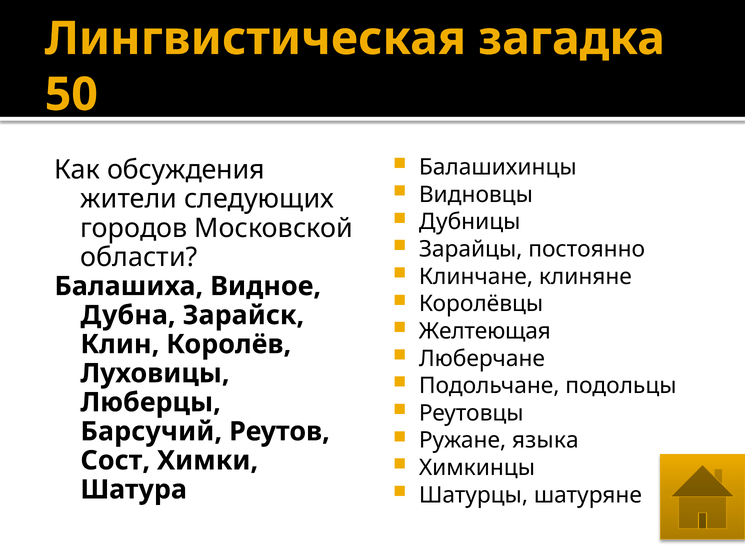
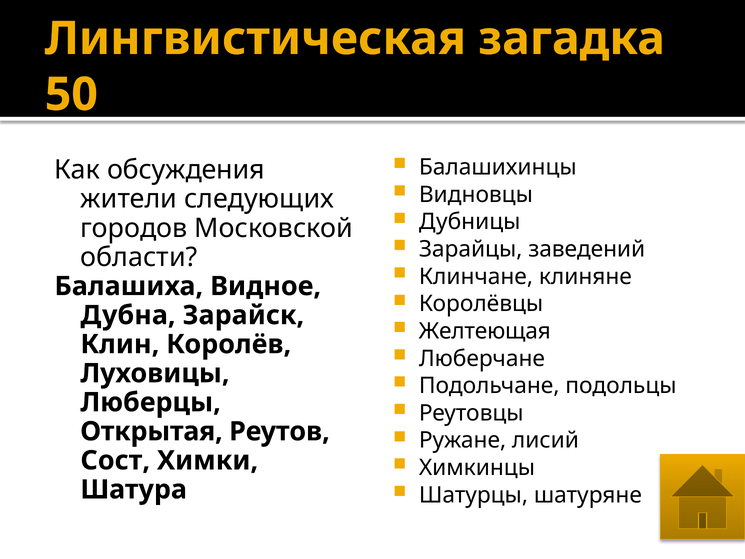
постоянно: постоянно -> заведений (587, 249)
Барсучий: Барсучий -> Открытая (151, 431)
языка: языка -> лисий (545, 440)
